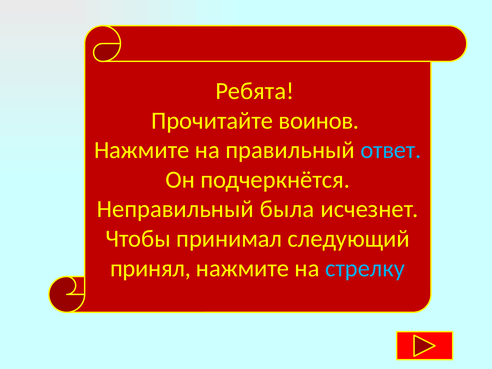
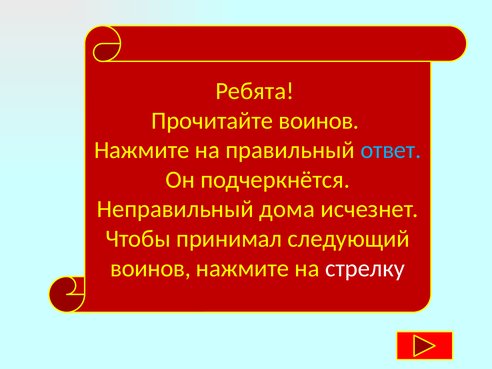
была: была -> дома (287, 209)
принял: принял -> воинов (151, 268)
стрелку colour: light blue -> white (365, 268)
